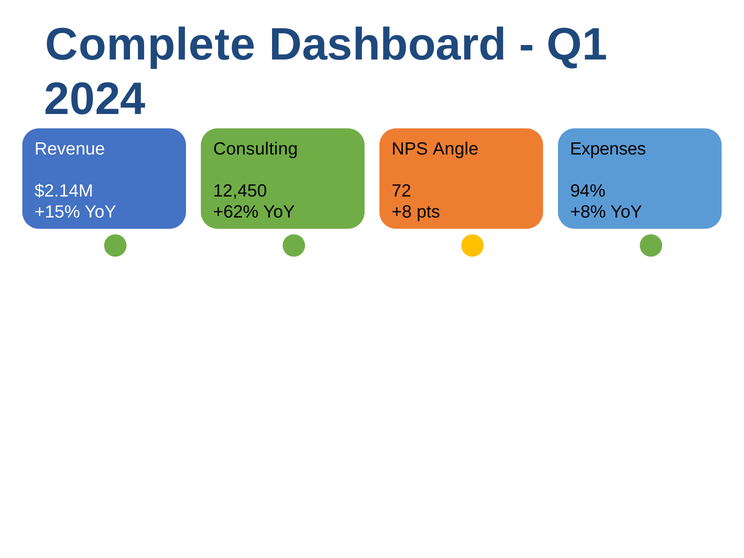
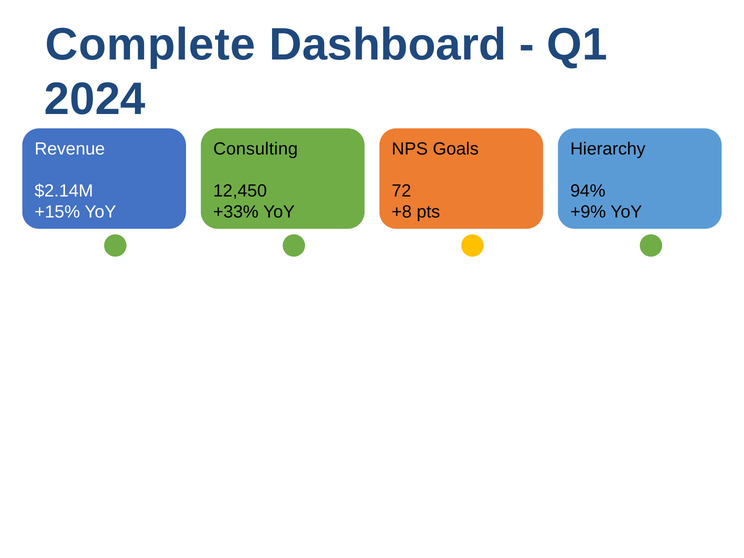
Angle: Angle -> Goals (456, 149)
Expenses: Expenses -> Hierarchy (608, 149)
+62%: +62% -> +33% (236, 212)
+8%: +8% -> +9% (588, 212)
